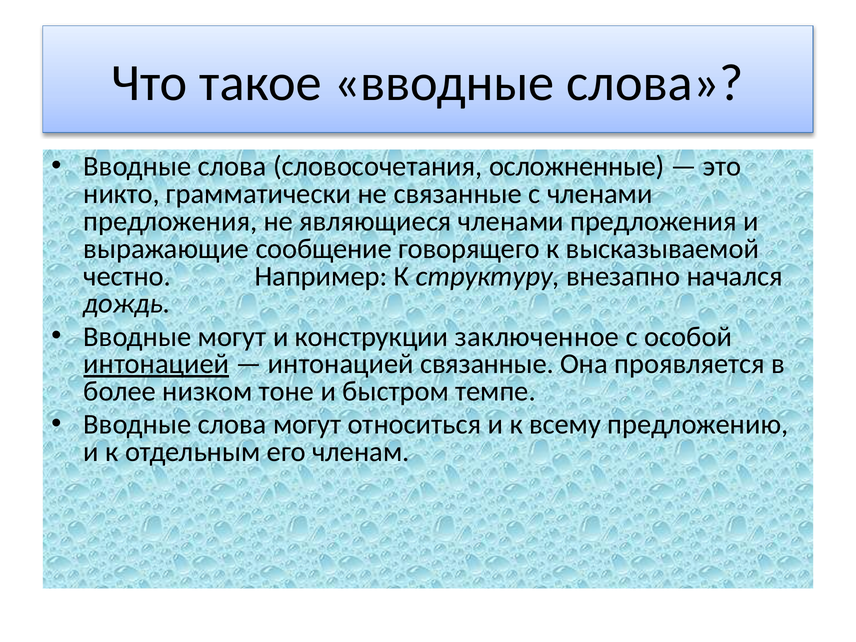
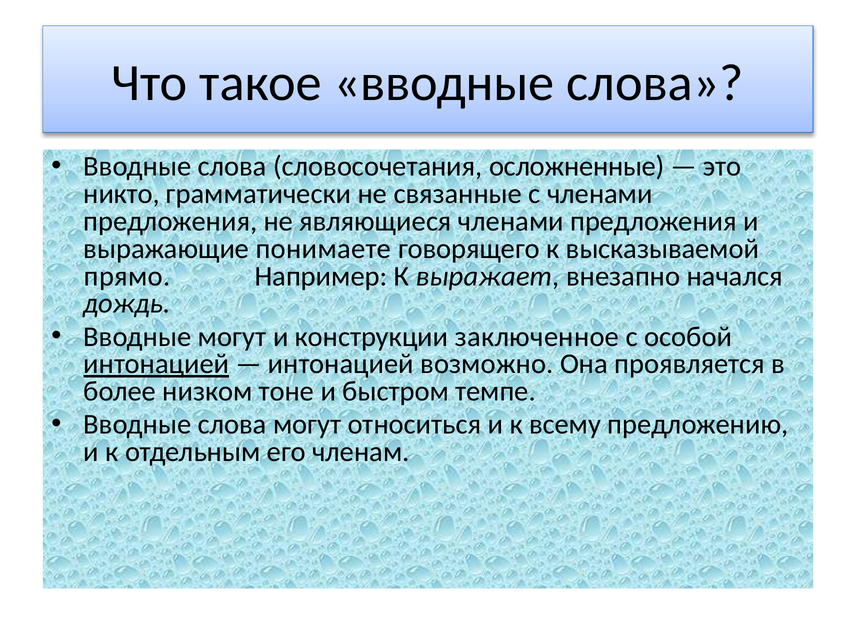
сообщение: сообщение -> понимаете (323, 249)
честно: честно -> прямо (127, 276)
структуру: структуру -> выражает (488, 276)
интонацией связанные: связанные -> возможно (487, 364)
